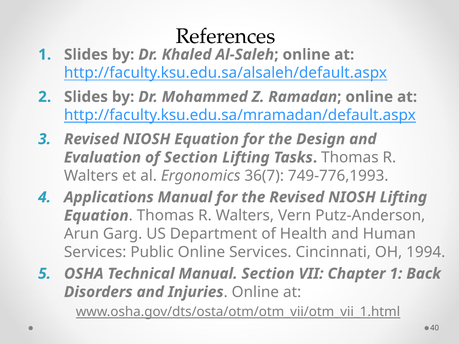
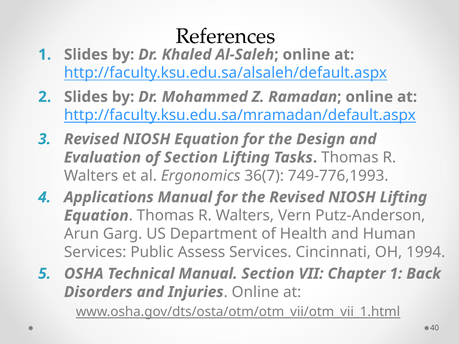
Public Online: Online -> Assess (201, 252)
